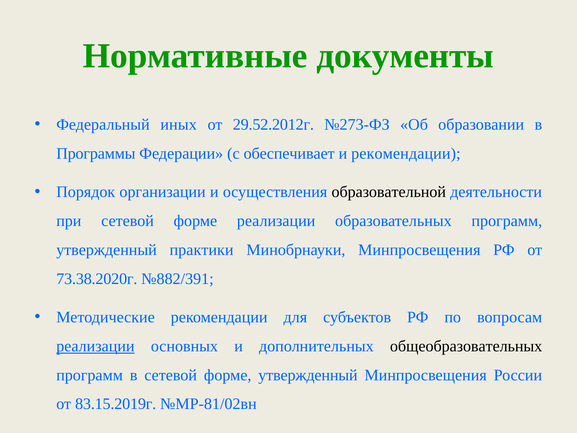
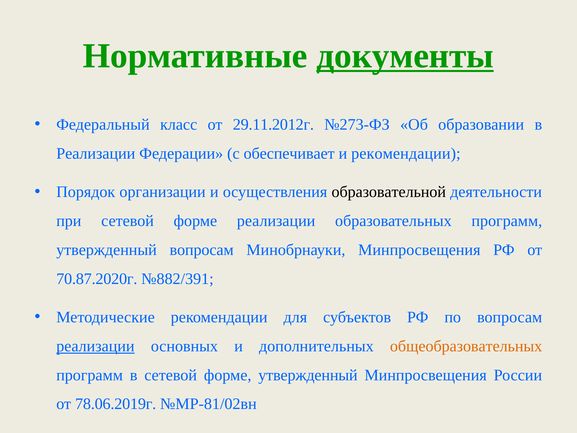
документы underline: none -> present (405, 56)
иных: иных -> класс (179, 124)
29.52.2012г: 29.52.2012г -> 29.11.2012г (273, 124)
Программы: Программы -> Реализации (96, 153)
утвержденный практики: практики -> вопросам (202, 250)
73.38.2020г: 73.38.2020г -> 70.87.2020г (97, 279)
общеобразовательных colour: black -> orange (466, 346)
83.15.2019г: 83.15.2019г -> 78.06.2019г (116, 404)
